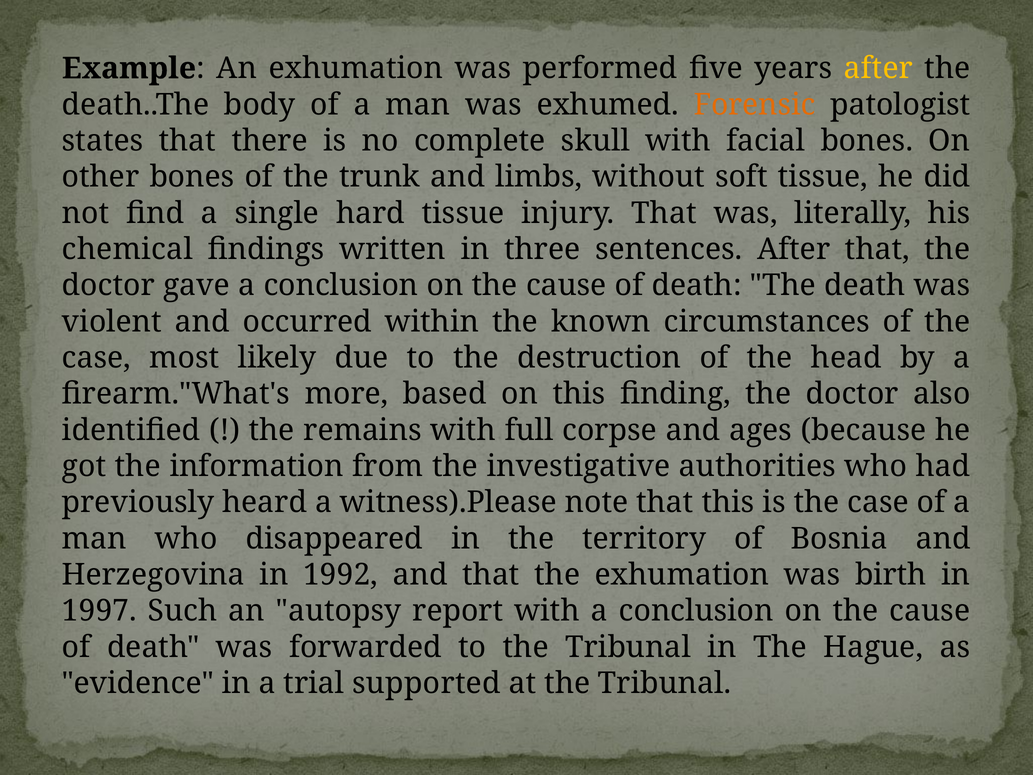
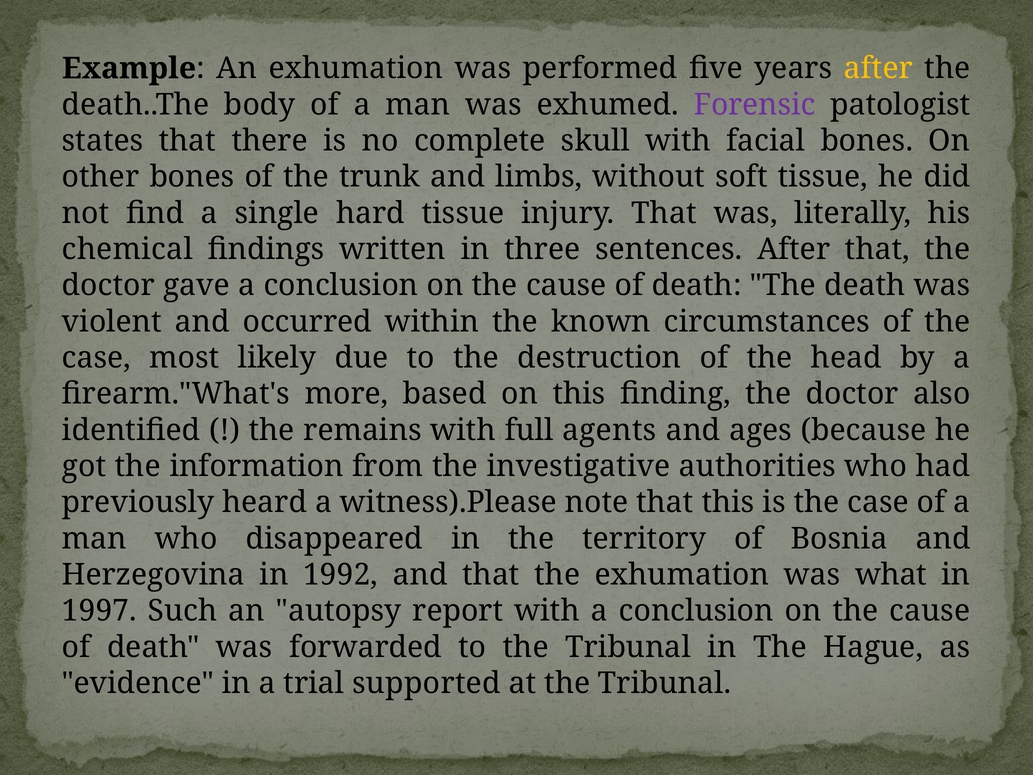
Forensic colour: orange -> purple (755, 105)
corpse: corpse -> agents (609, 430)
birth: birth -> what (891, 575)
